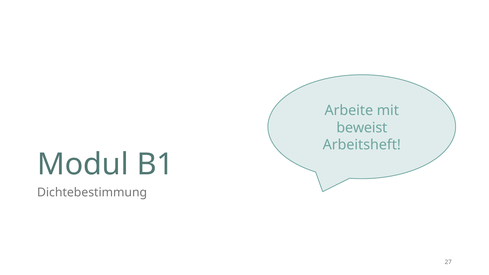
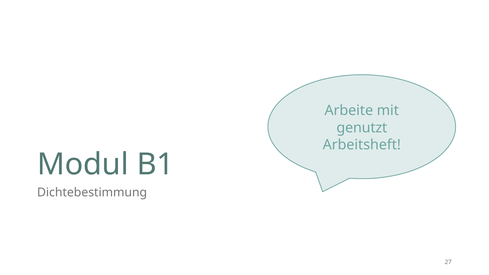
beweist: beweist -> genutzt (362, 128)
